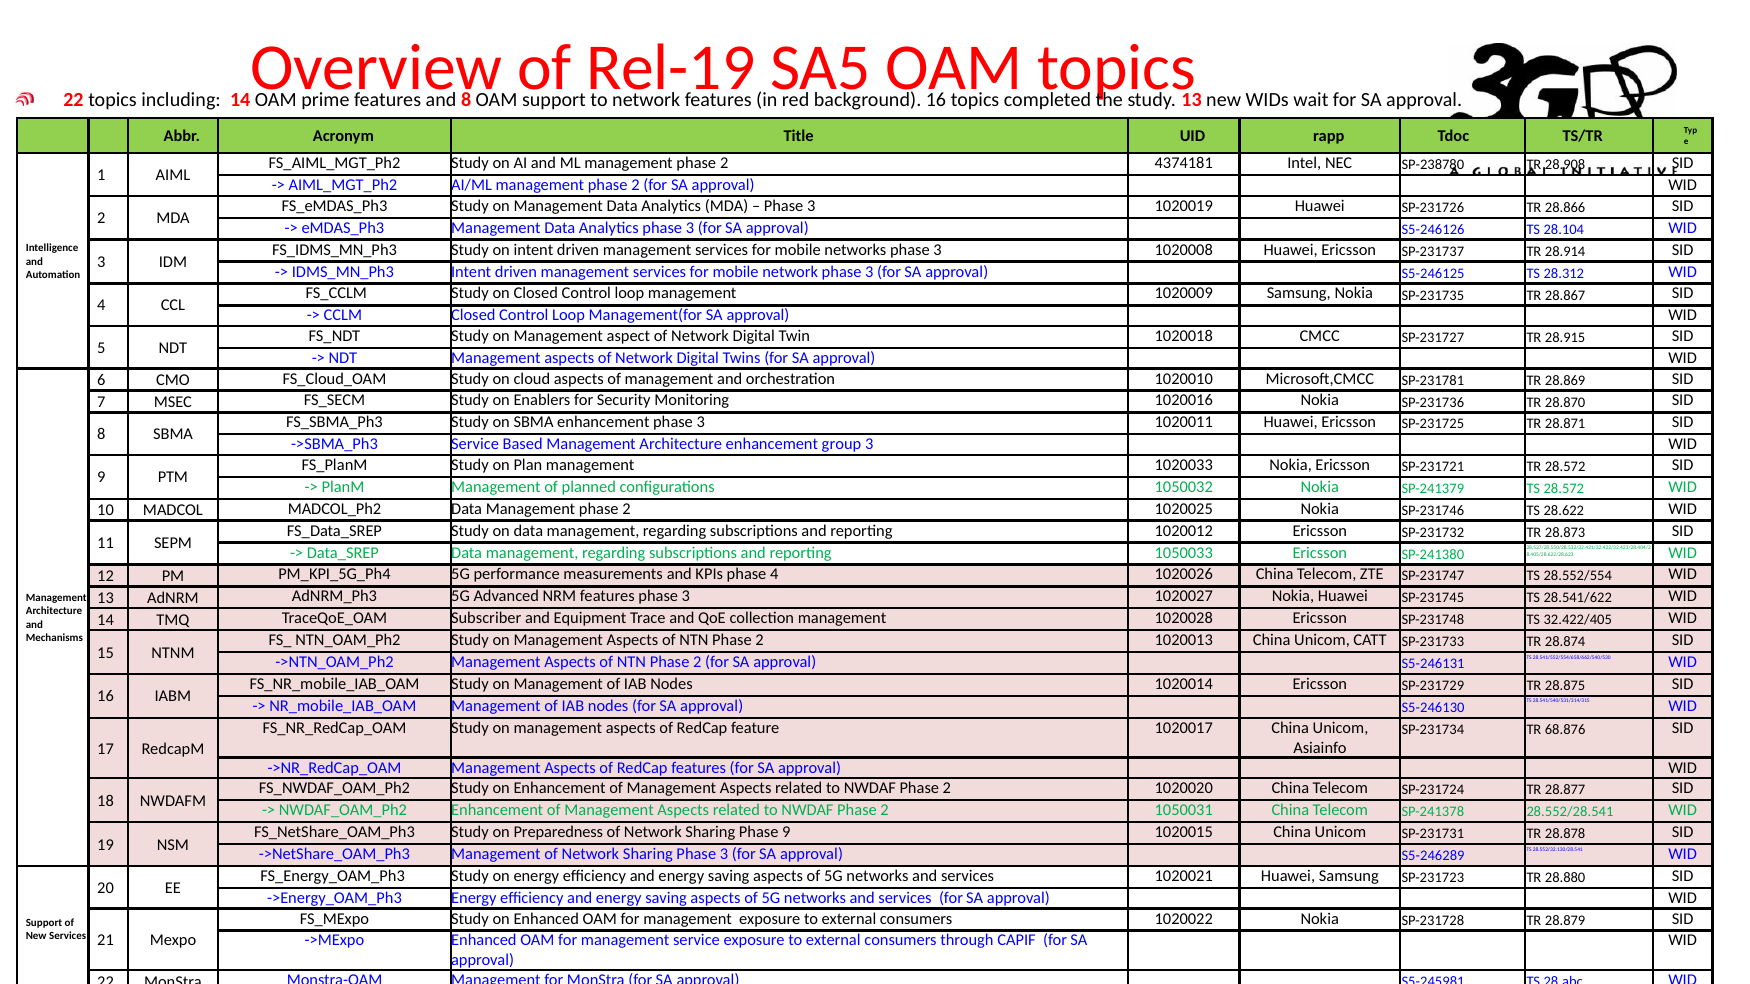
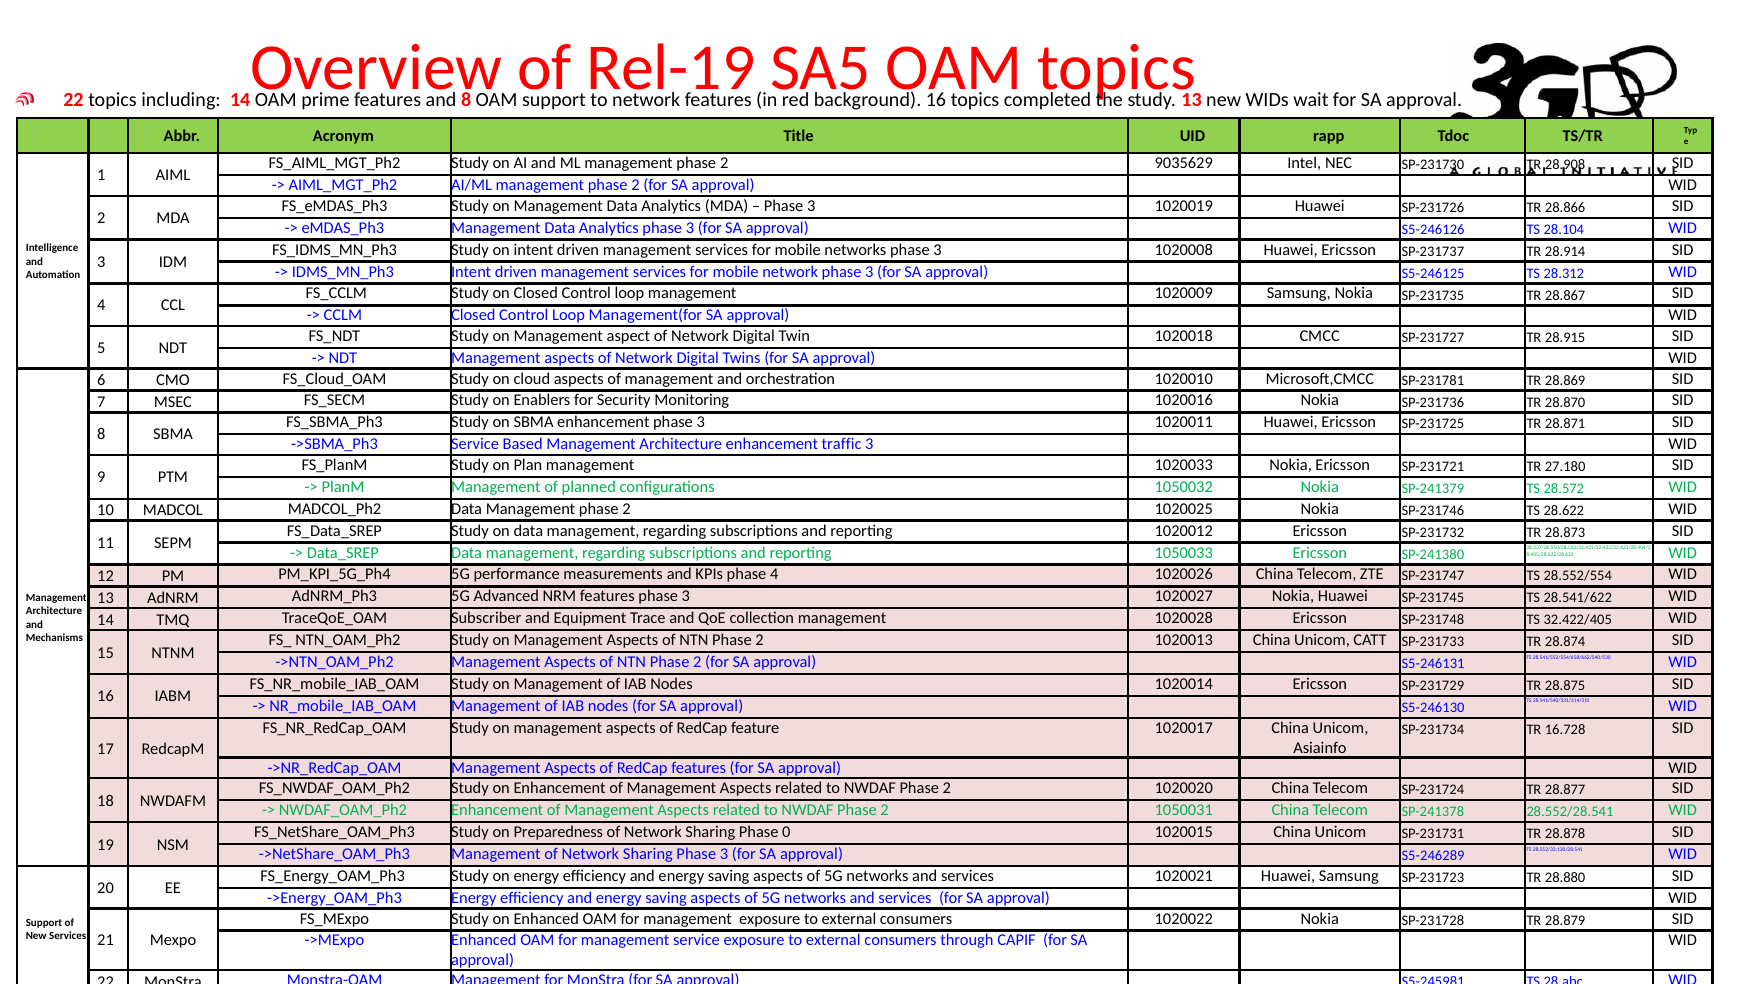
4374181: 4374181 -> 9035629 (1184, 163)
SP-238780: SP-238780 -> SP-231730 (1433, 165)
group: group -> traffic (842, 445)
TR 28.572: 28.572 -> 27.180 (1565, 467)
68.876: 68.876 -> 16.728 (1565, 730)
Phase 9: 9 -> 0 (786, 833)
